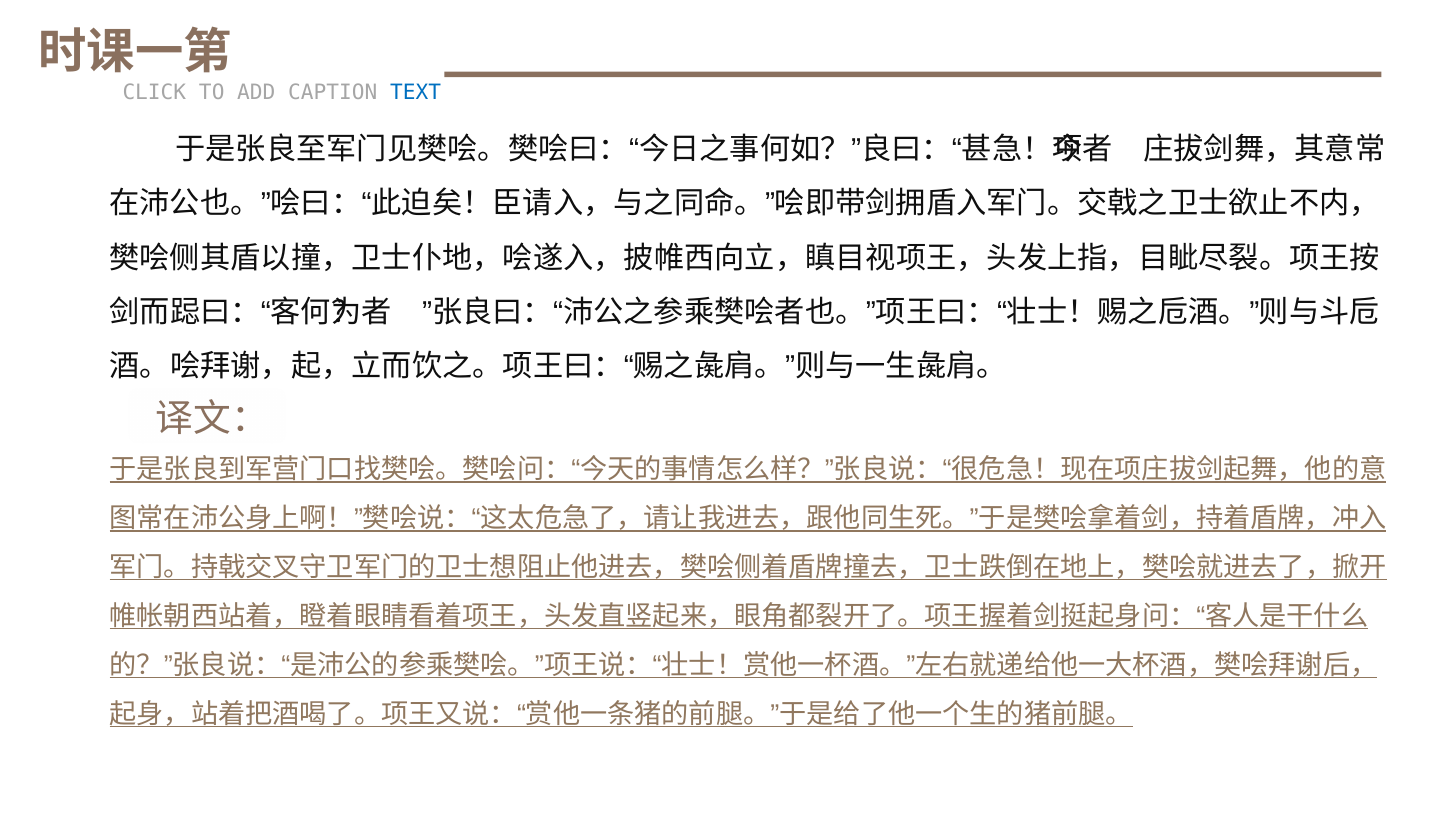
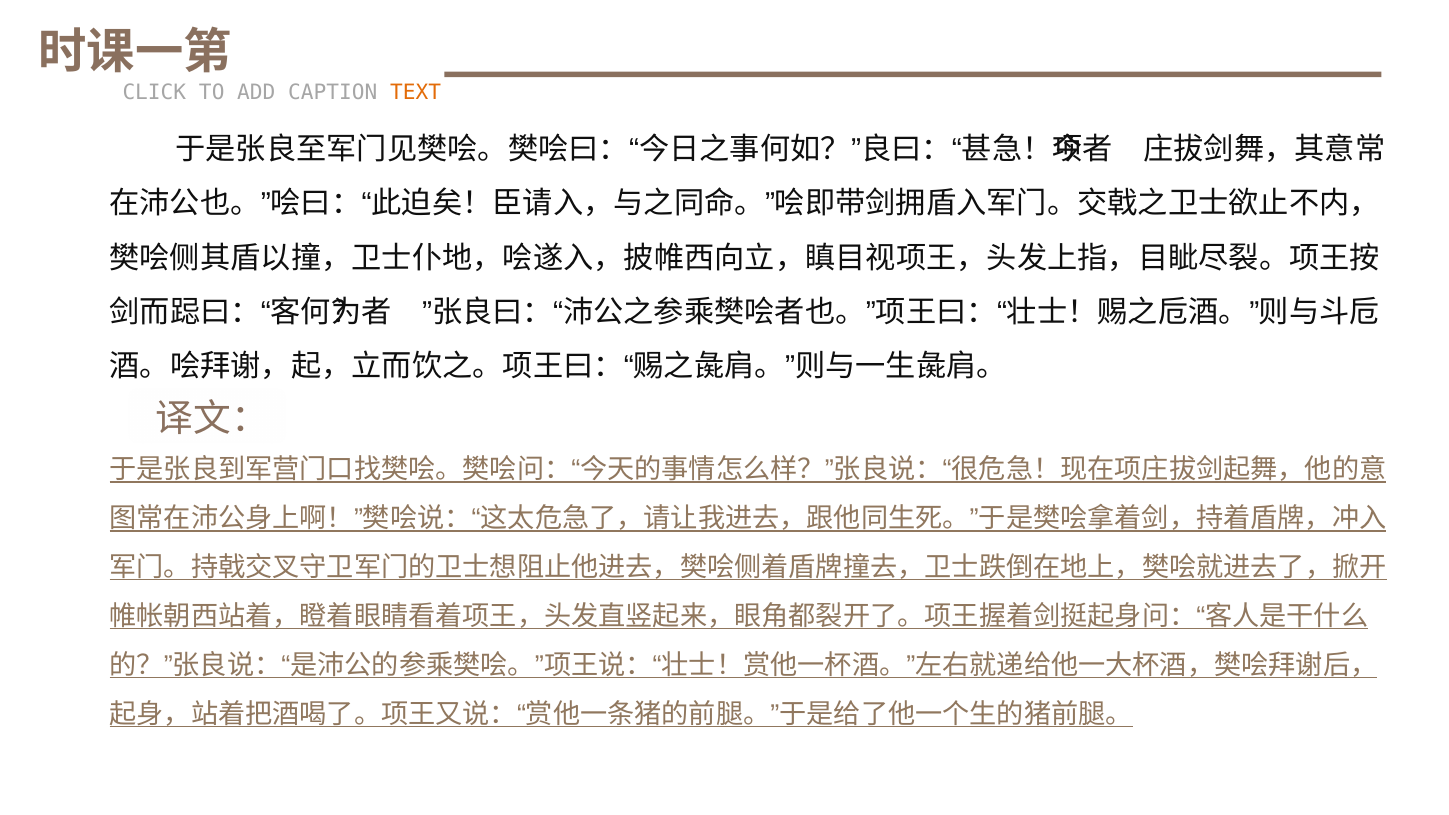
TEXT colour: blue -> orange (416, 93)
